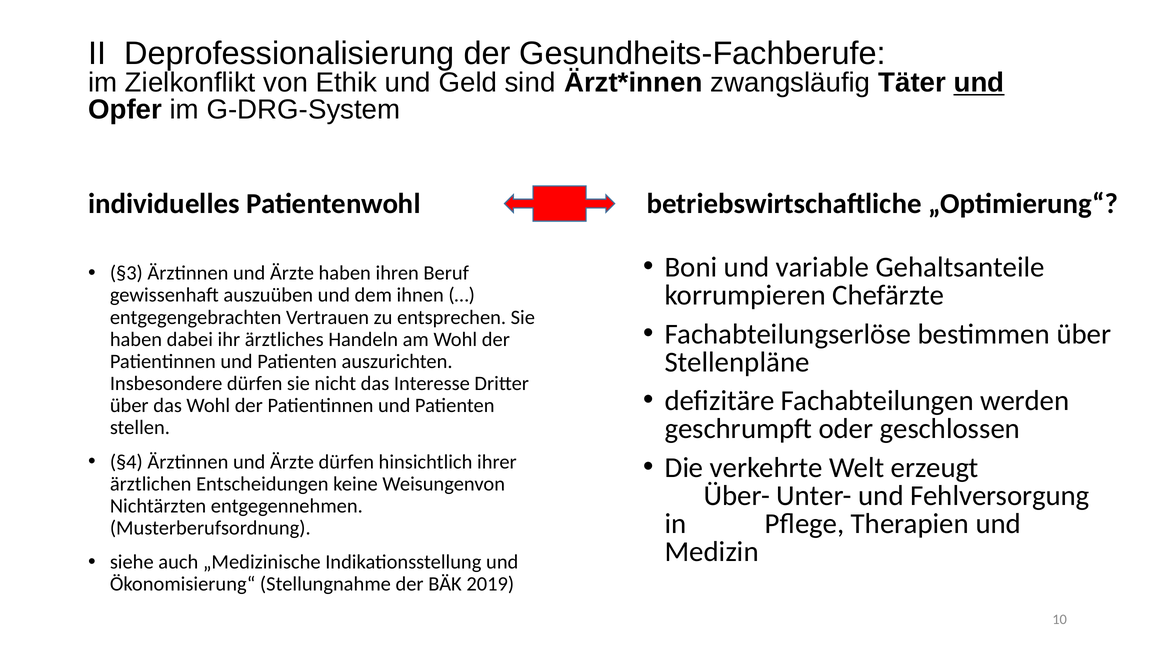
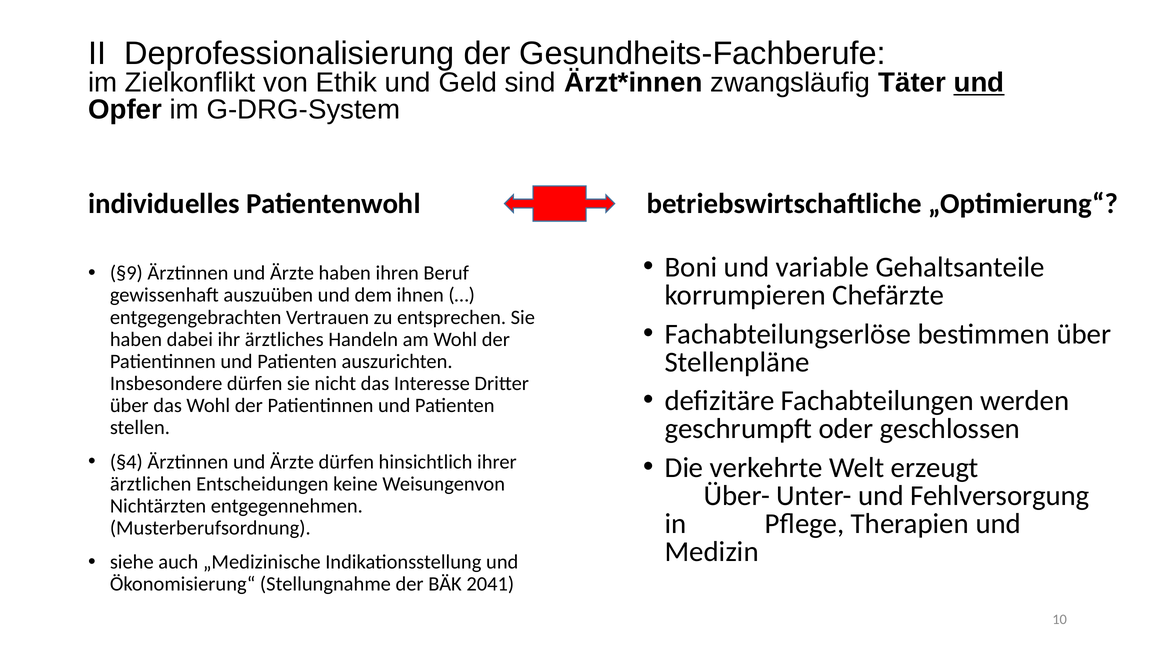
§3: §3 -> §9 (126, 273)
2019: 2019 -> 2041 (490, 585)
